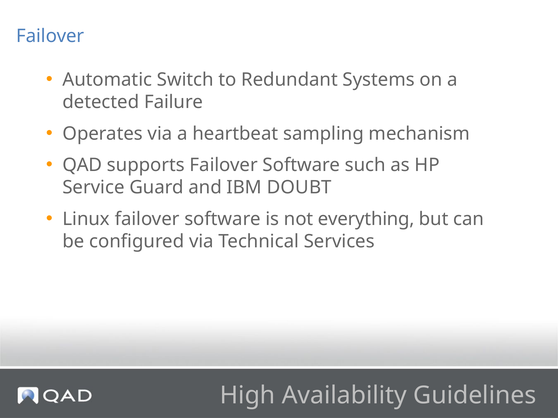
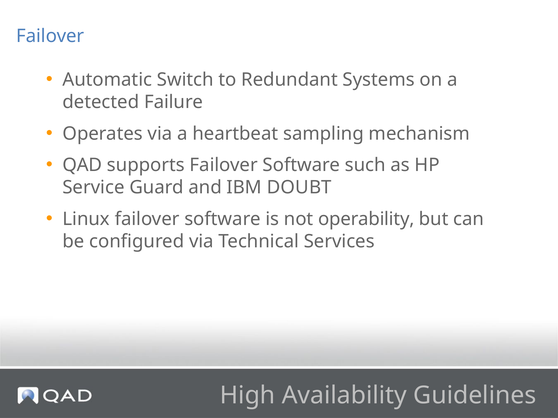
everything: everything -> operability (366, 219)
